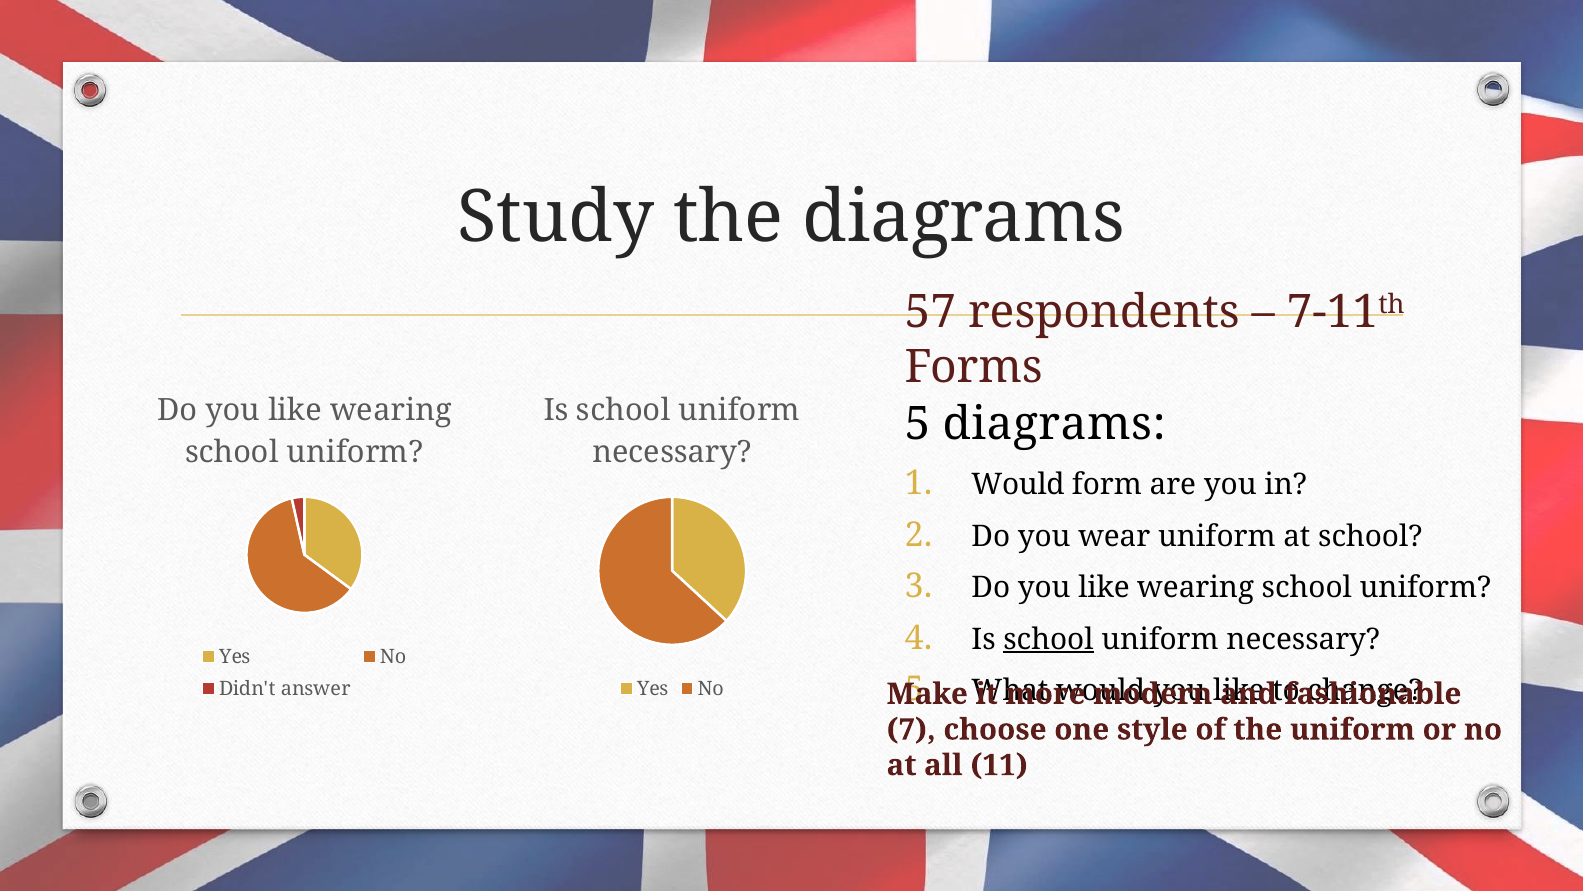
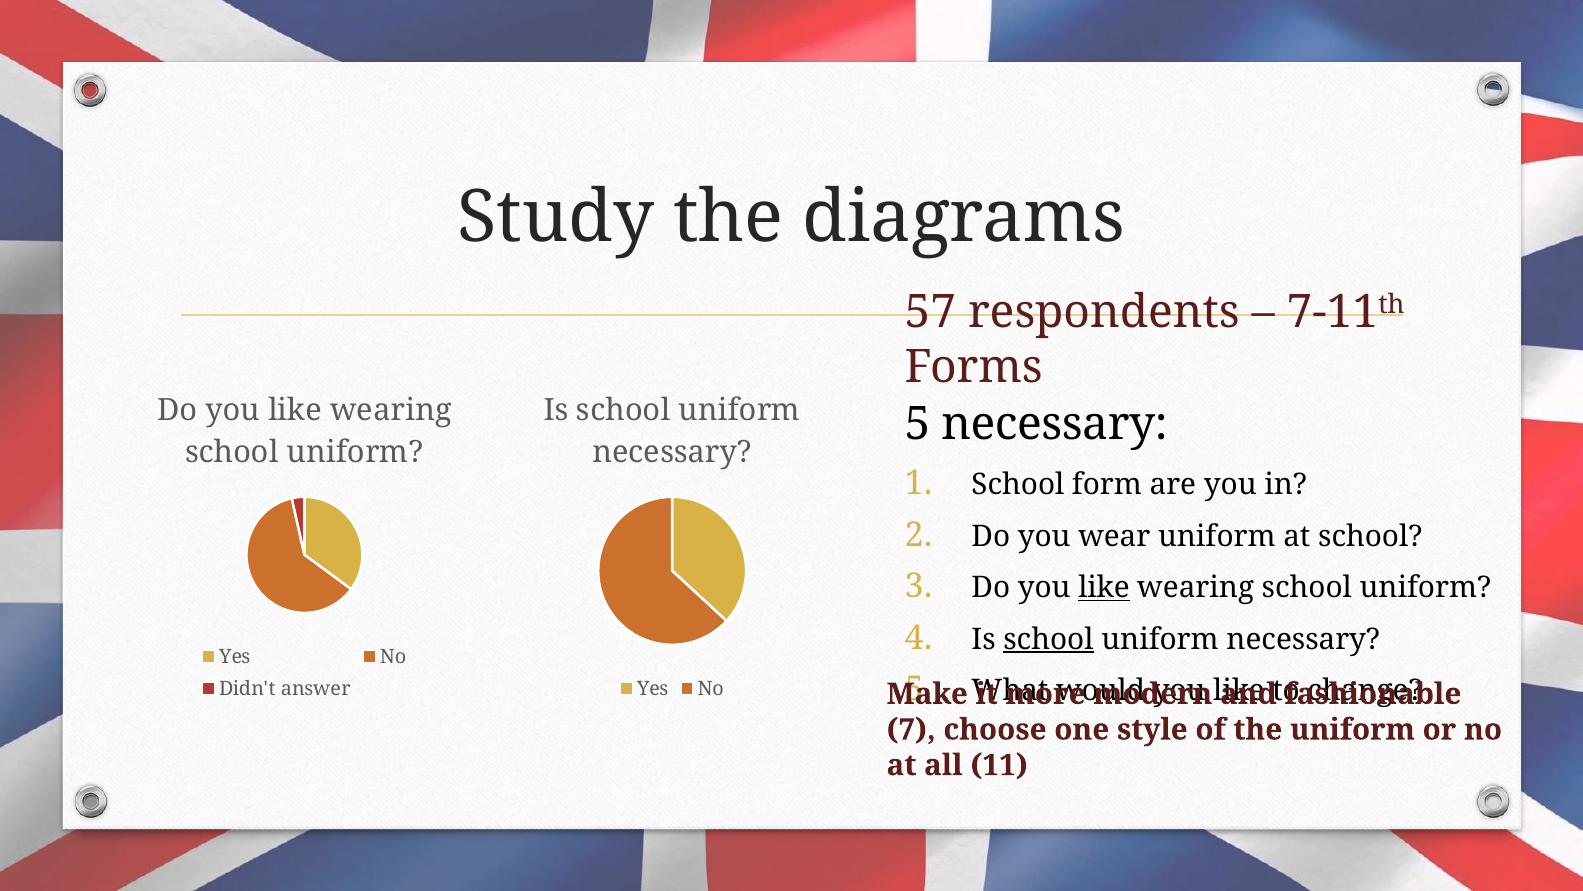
5 diagrams: diagrams -> necessary (1055, 424)
Would: Would -> School (1018, 484)
like underline: none -> present (1104, 587)
